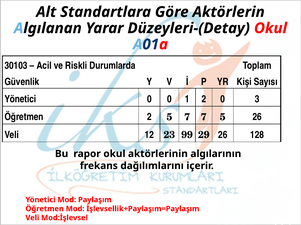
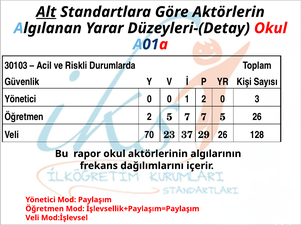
Alt underline: none -> present (46, 12)
12: 12 -> 70 (149, 135)
99: 99 -> 37 (187, 135)
